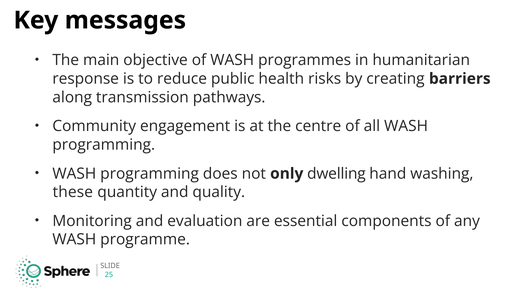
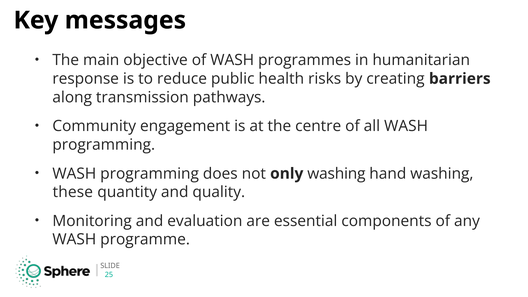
only dwelling: dwelling -> washing (336, 174)
